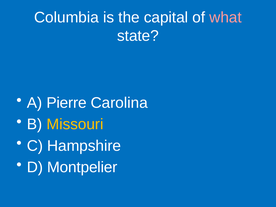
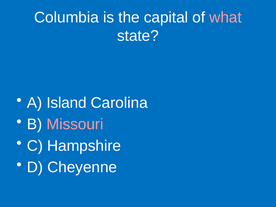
Pierre: Pierre -> Island (67, 103)
Missouri colour: yellow -> pink (75, 124)
Montpelier: Montpelier -> Cheyenne (82, 167)
